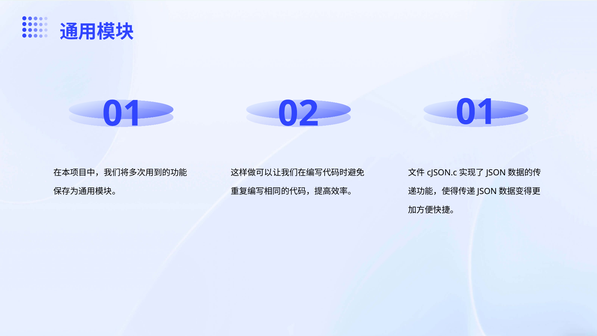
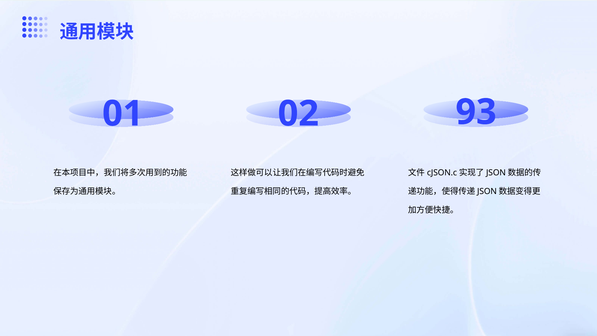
02 01: 01 -> 93 (476, 112)
